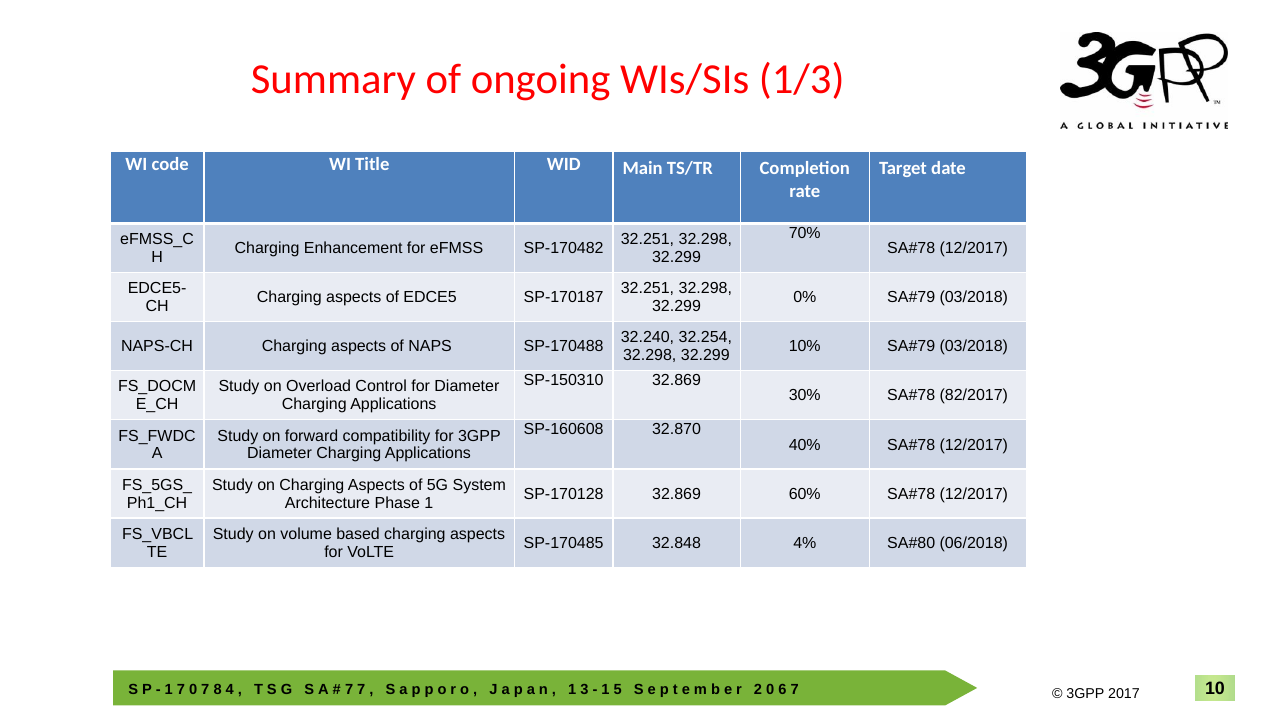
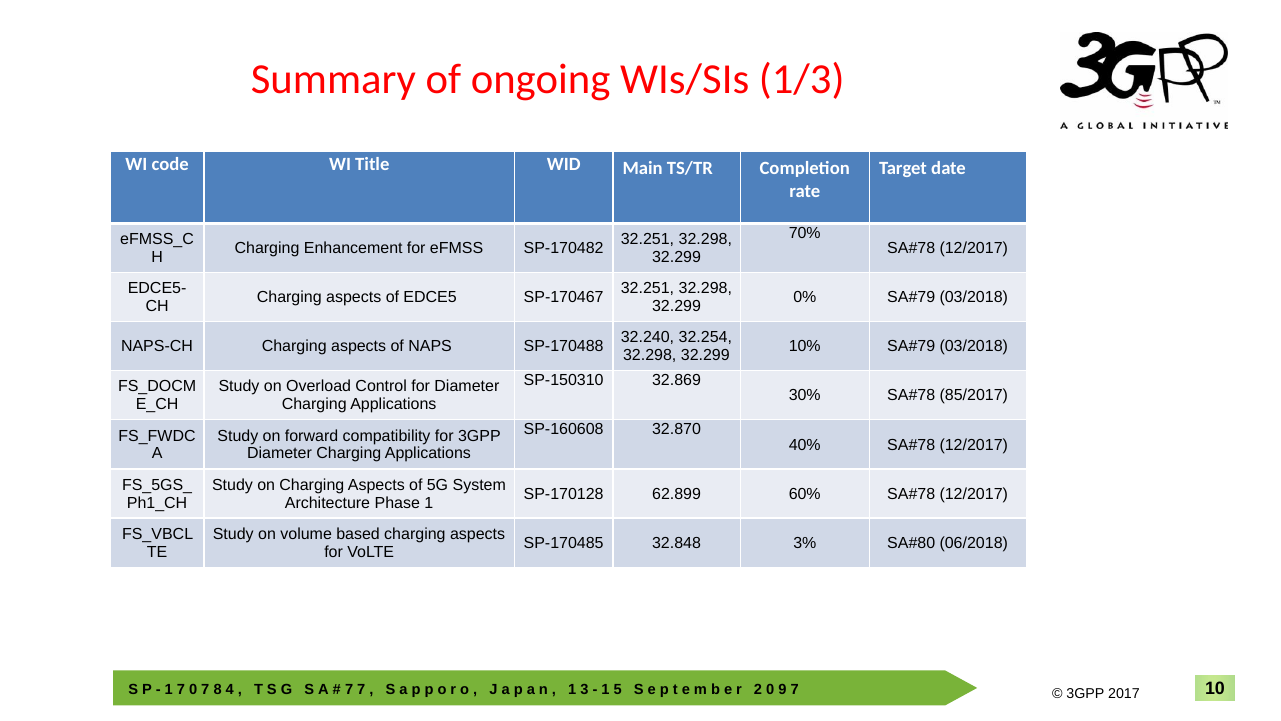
SP-170187: SP-170187 -> SP-170467 (564, 297)
82/2017: 82/2017 -> 85/2017 (974, 395)
SP-170128 32.869: 32.869 -> 62.899 (677, 494)
4%: 4% -> 3% (805, 543)
6: 6 -> 9 (783, 689)
